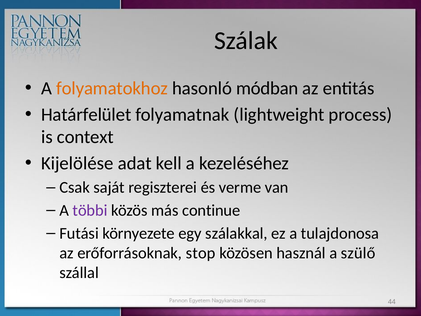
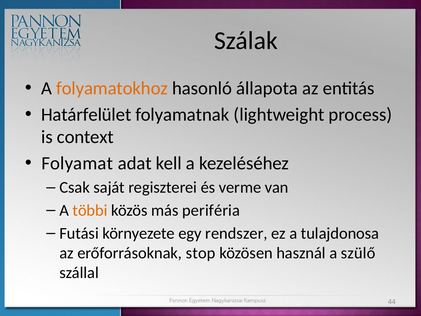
módban: módban -> állapota (267, 88)
Kijelölése: Kijelölése -> Folyamat (77, 163)
többi colour: purple -> orange (90, 210)
continue: continue -> periféria (211, 210)
szálakkal: szálakkal -> rendszer (236, 233)
